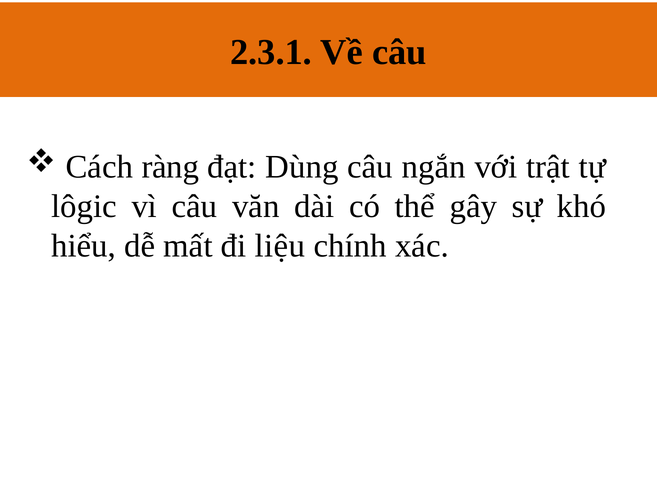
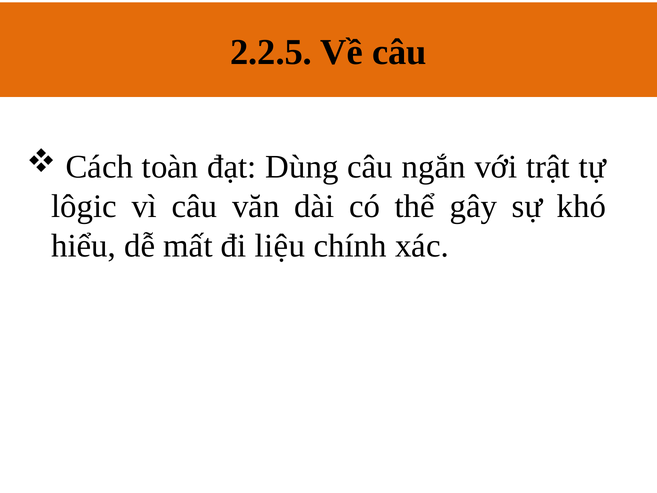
2.3.1: 2.3.1 -> 2.2.5 (271, 52)
ràng: ràng -> toàn (170, 167)
